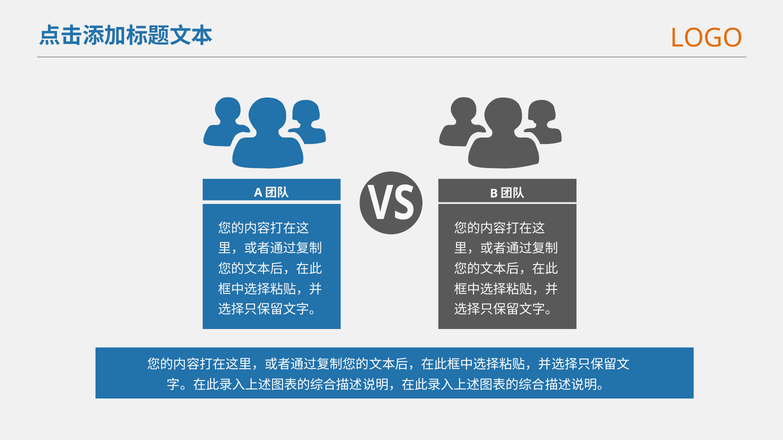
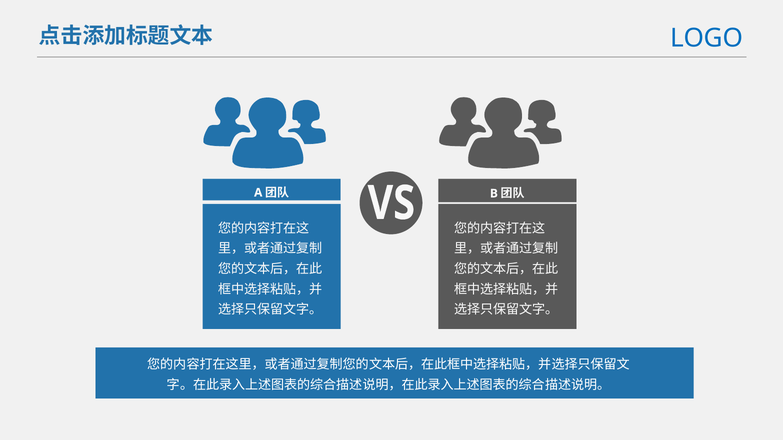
LOGO colour: orange -> blue (707, 38)
